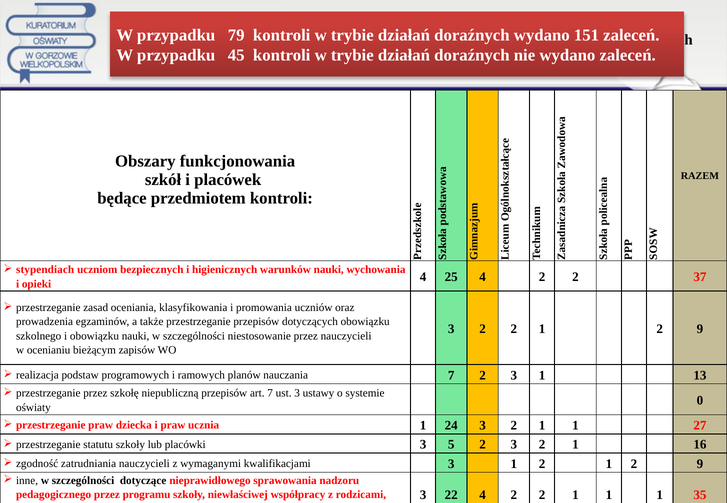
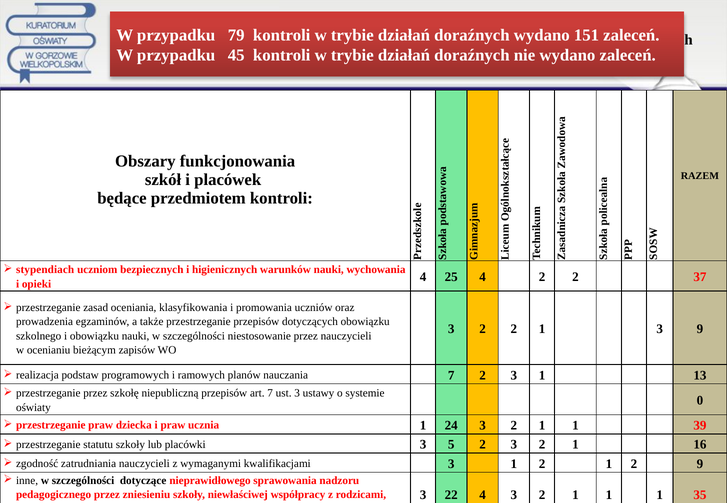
2 2 1 2: 2 -> 3 (660, 329)
27: 27 -> 39 (700, 426)
22 4 2: 2 -> 3 (514, 495)
programu: programu -> zniesieniu (146, 495)
